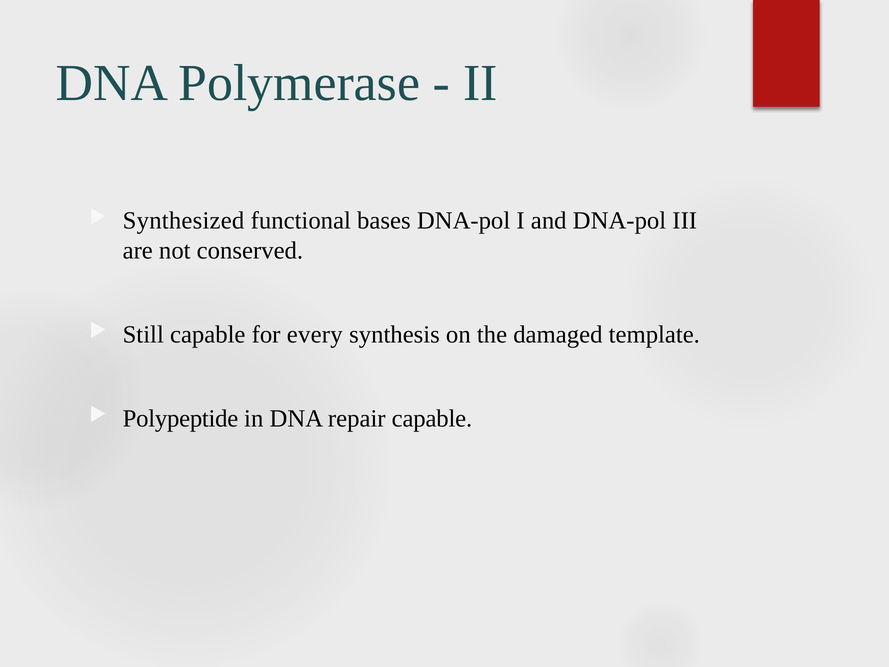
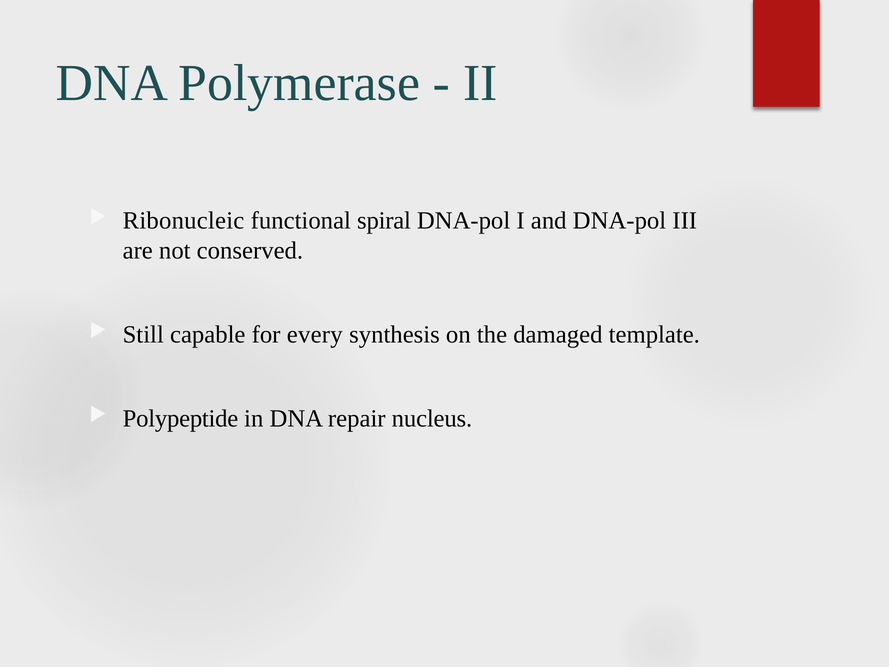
Synthesized: Synthesized -> Ribonucleic (183, 221)
bases: bases -> spiral (384, 221)
repair capable: capable -> nucleus (432, 418)
